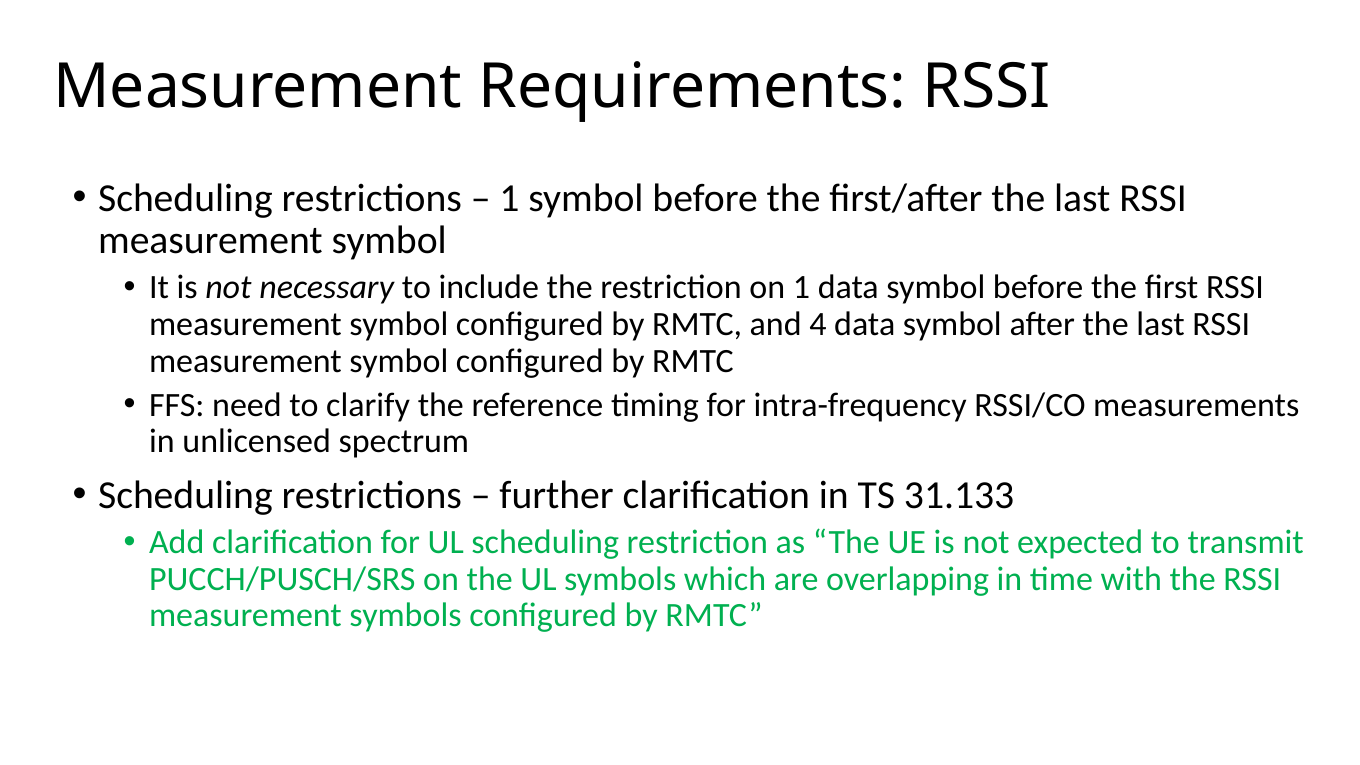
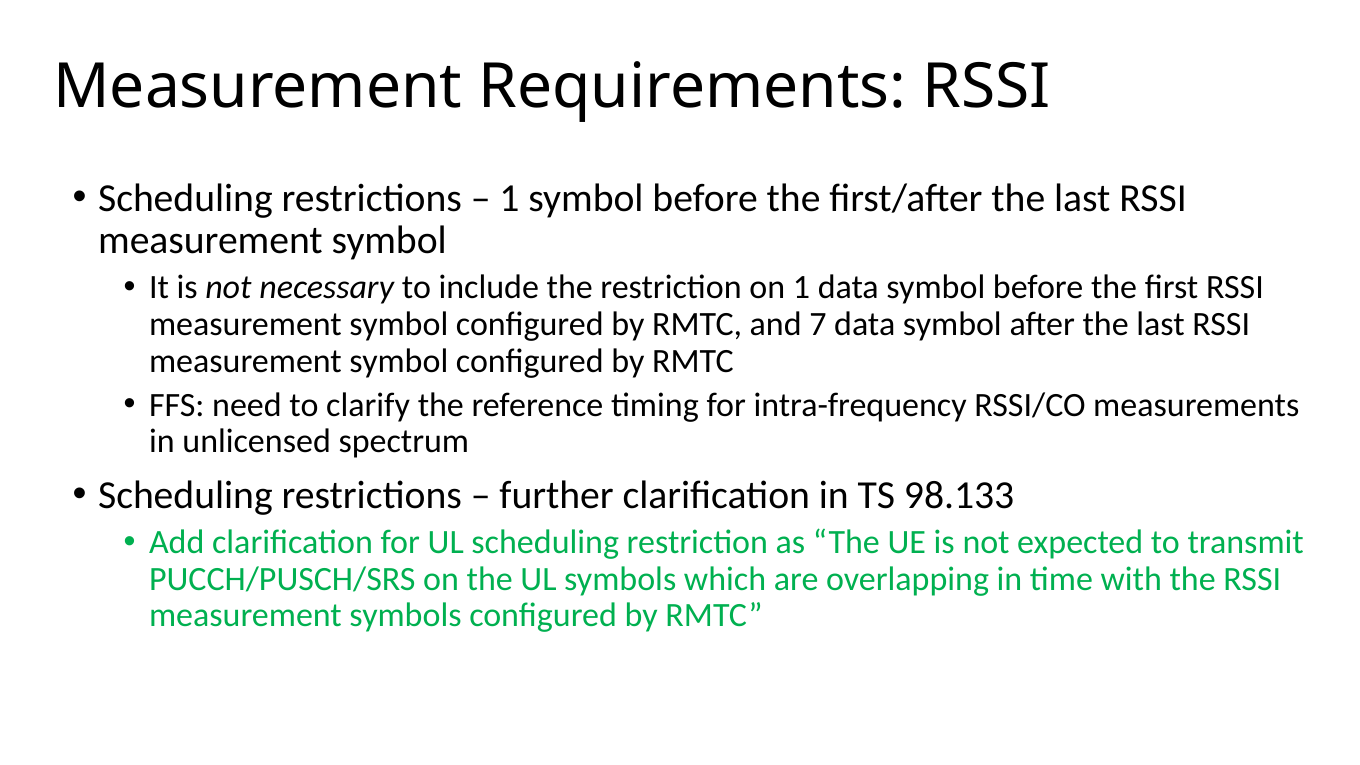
4: 4 -> 7 (818, 324)
31.133: 31.133 -> 98.133 (959, 495)
